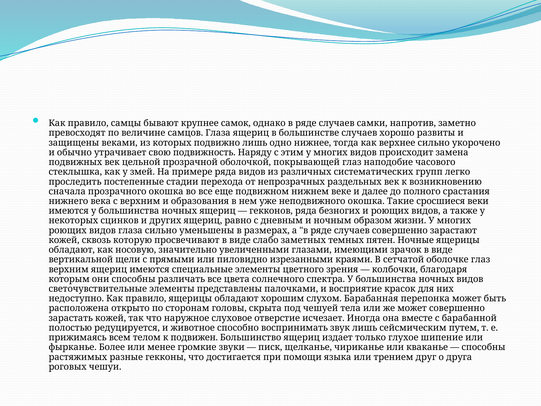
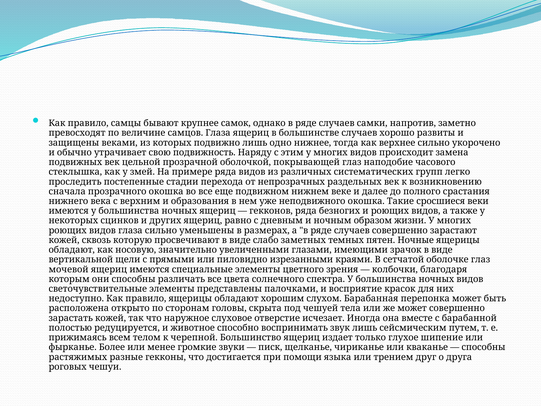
верхним: верхним -> мочевой (69, 269)
подвижен: подвижен -> черепной (194, 337)
